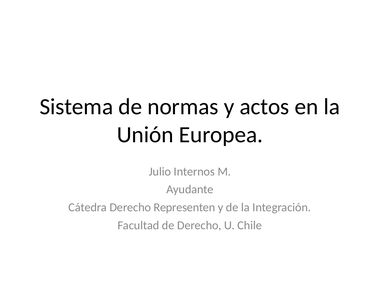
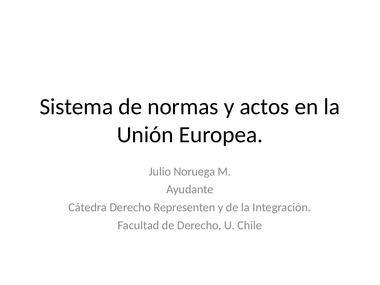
Internos: Internos -> Noruega (194, 172)
